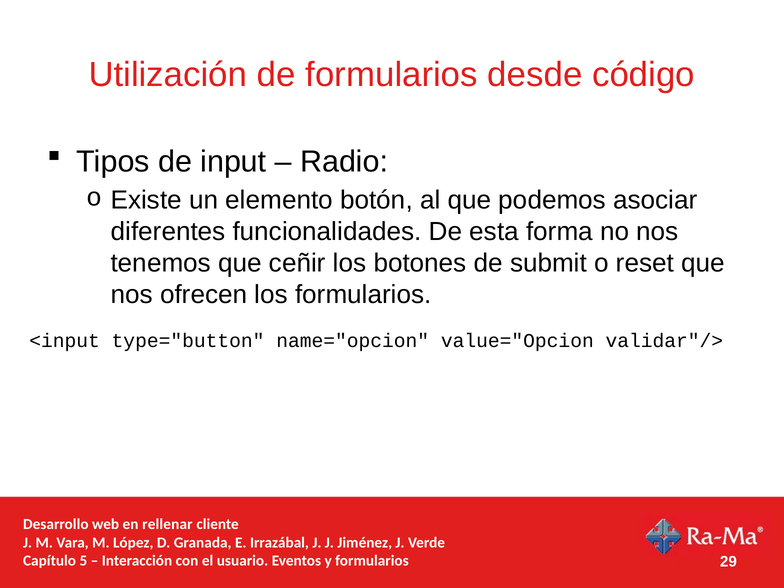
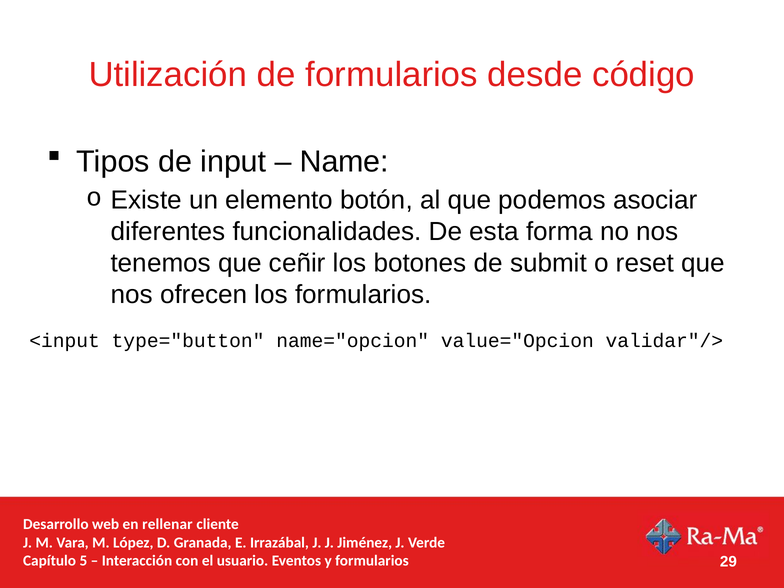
Radio: Radio -> Name (344, 161)
